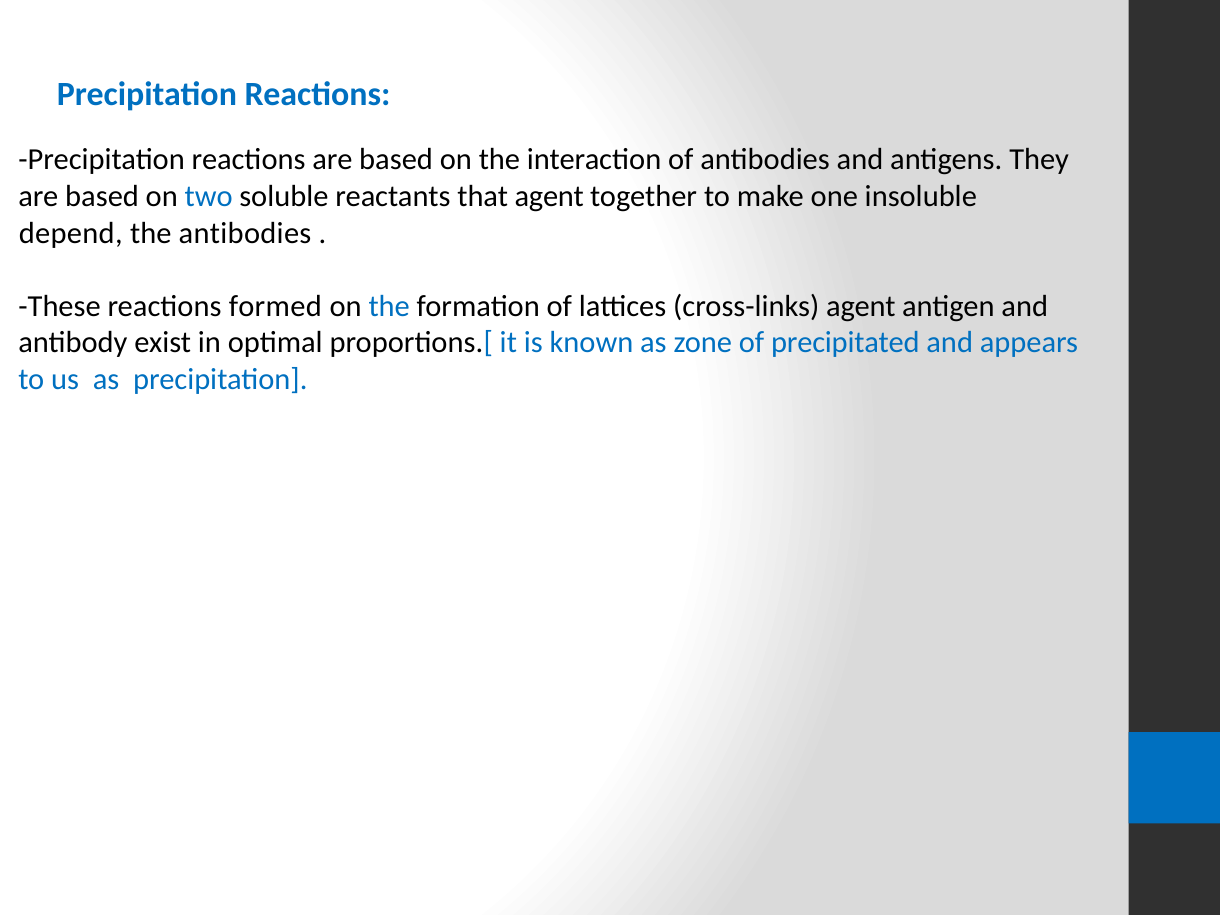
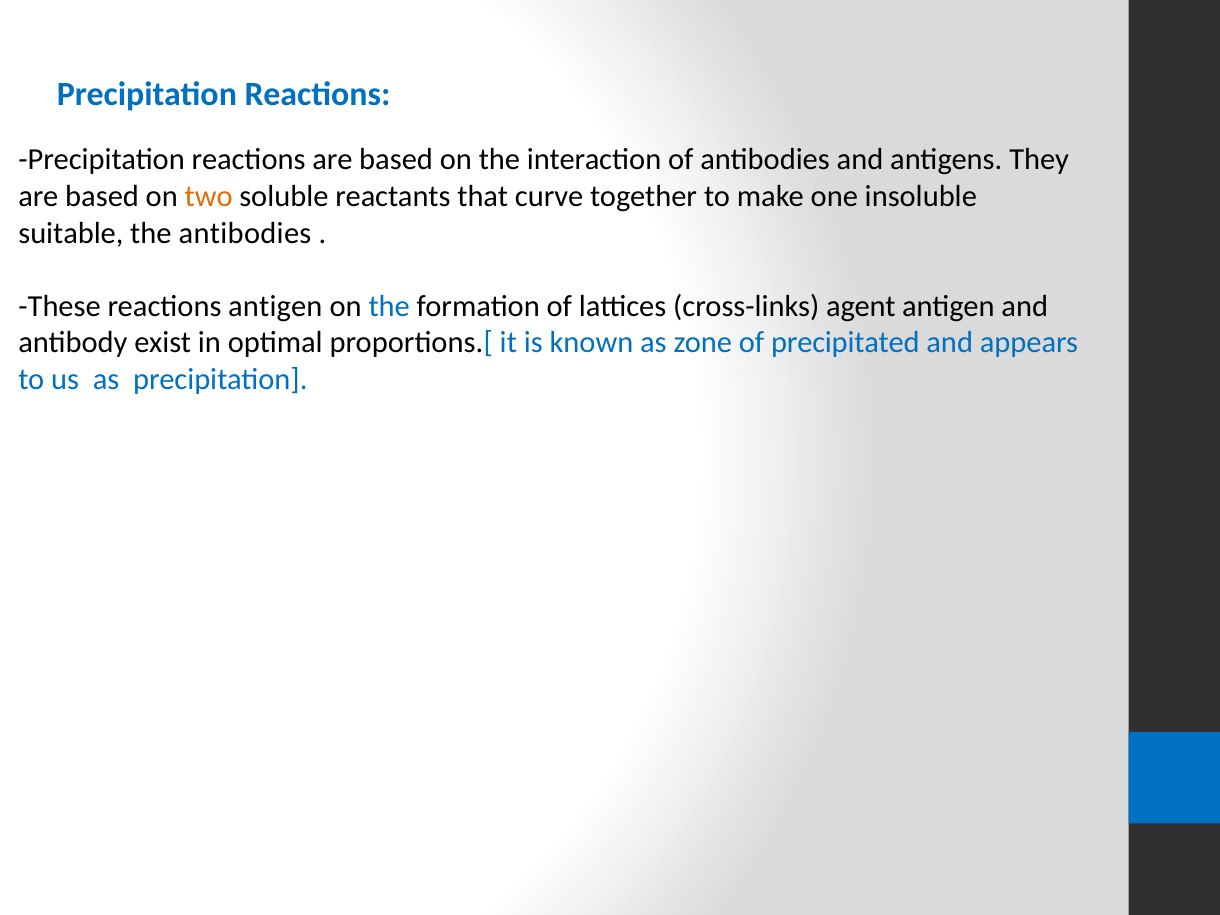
two colour: blue -> orange (209, 196)
that agent: agent -> curve (549, 196)
depend: depend -> suitable (71, 233)
reactions formed: formed -> antigen (275, 306)
